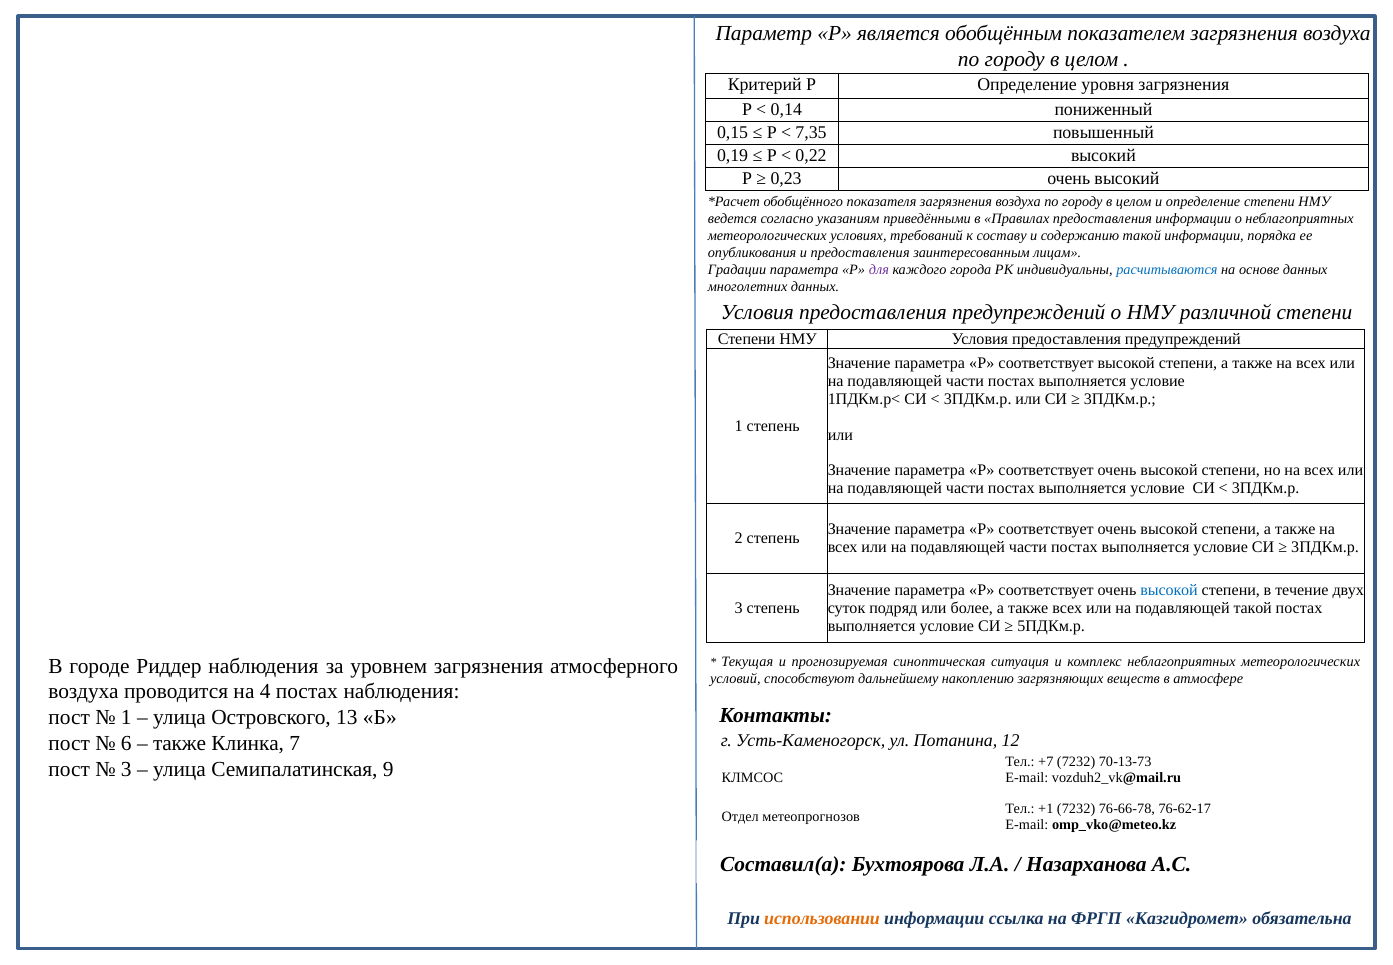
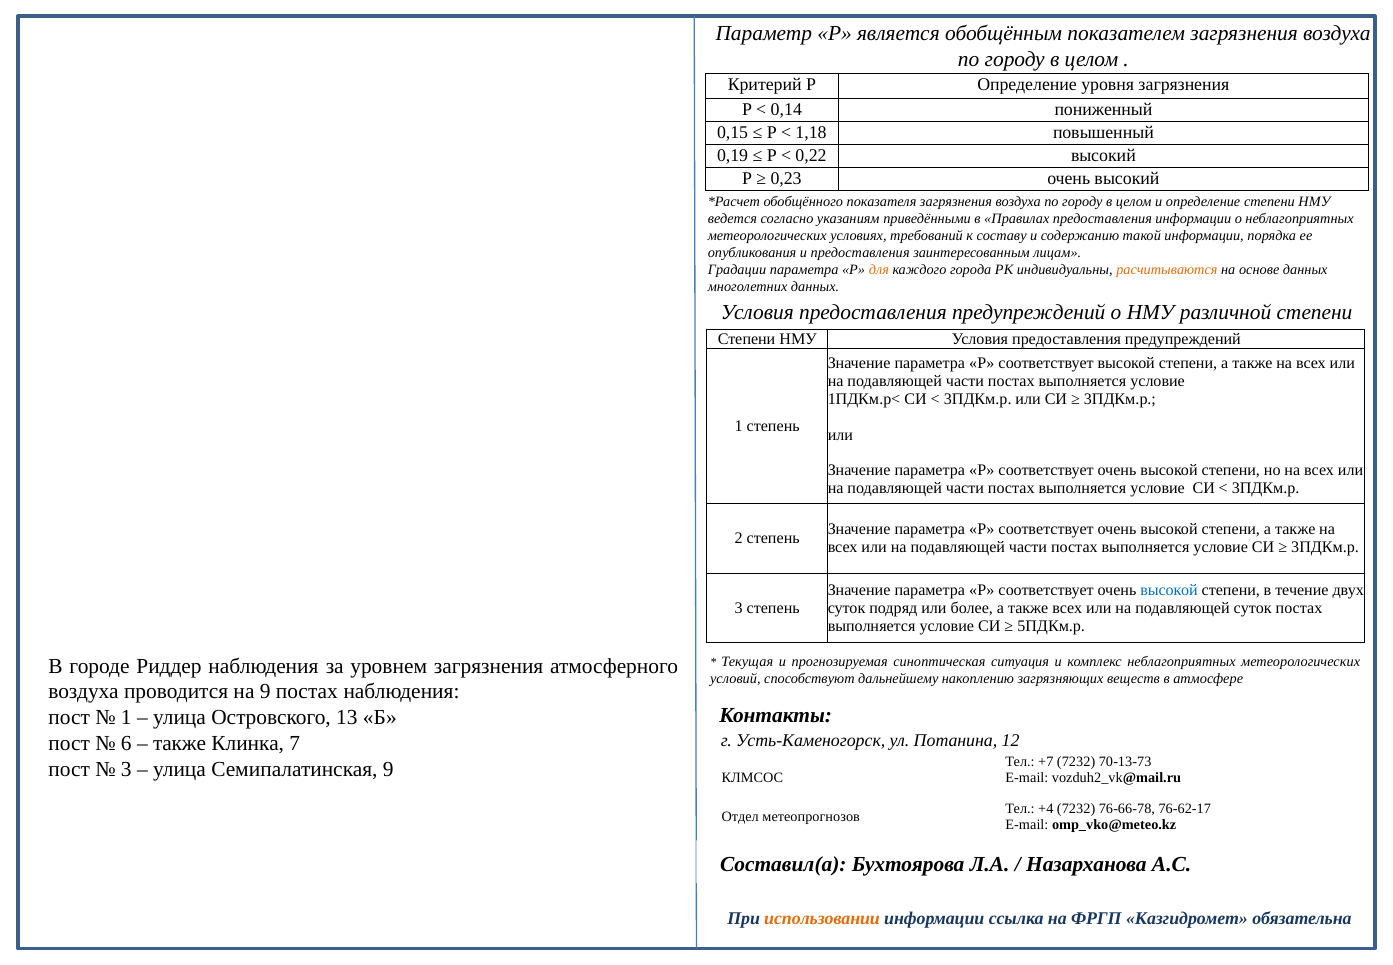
7,35: 7,35 -> 1,18 (811, 133)
для colour: purple -> orange (879, 270)
расчитываются colour: blue -> orange (1167, 270)
подавляющей такой: такой -> суток (1253, 608)
на 4: 4 -> 9 (265, 691)
+1: +1 -> +4 (1046, 809)
